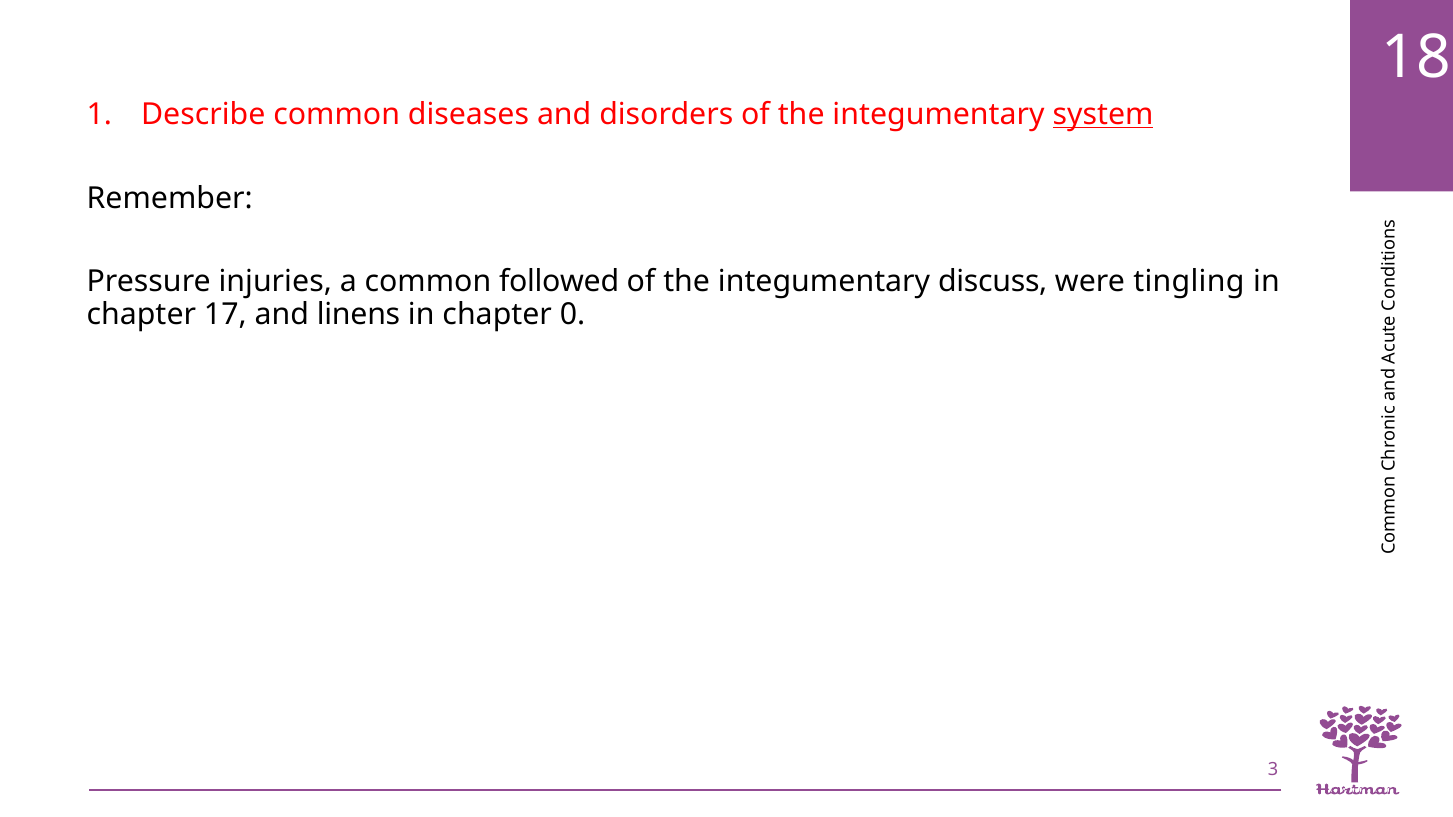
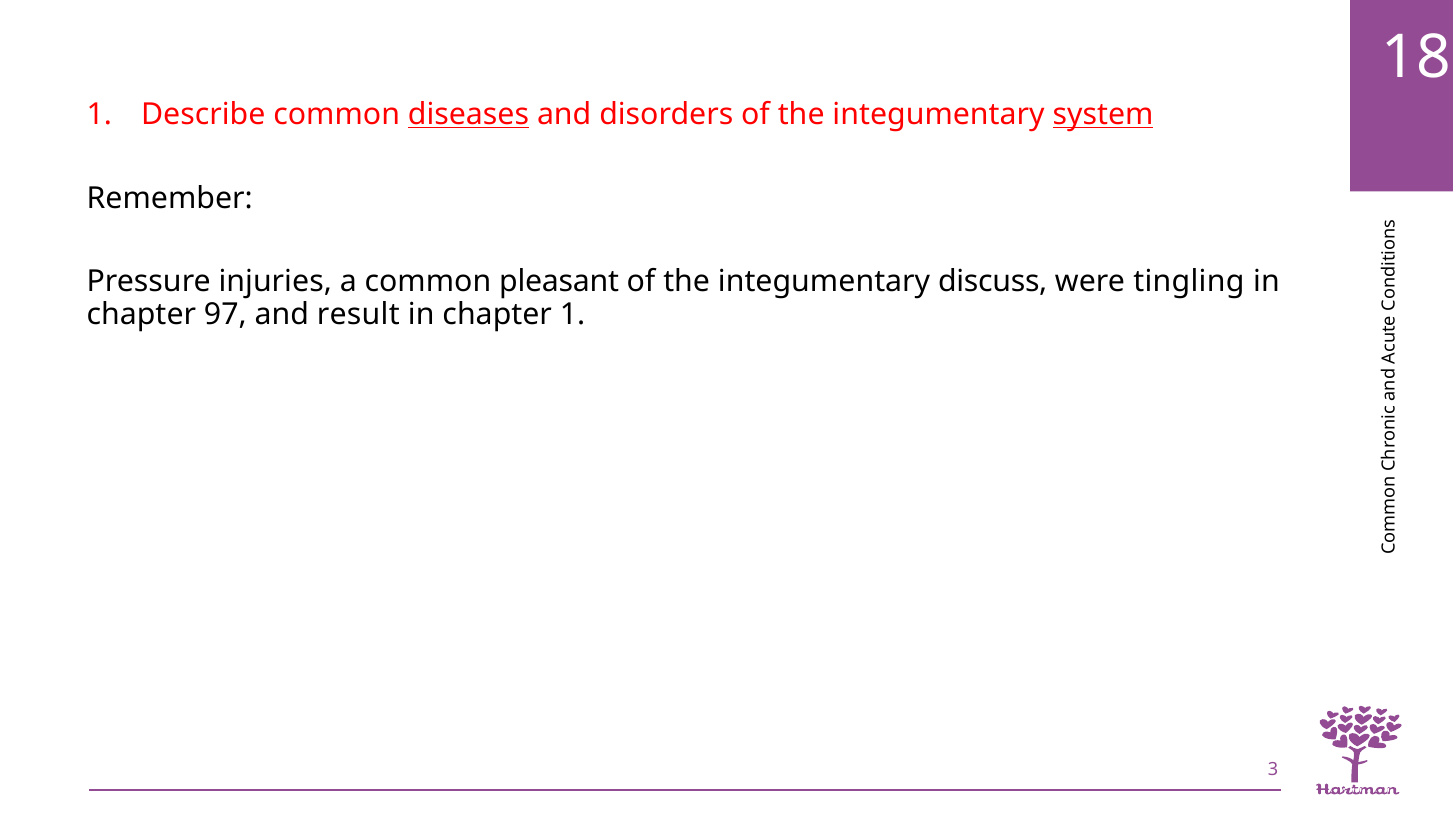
diseases underline: none -> present (468, 115)
followed: followed -> pleasant (559, 282)
17: 17 -> 97 (225, 314)
linens: linens -> result (358, 314)
chapter 0: 0 -> 1 (573, 314)
